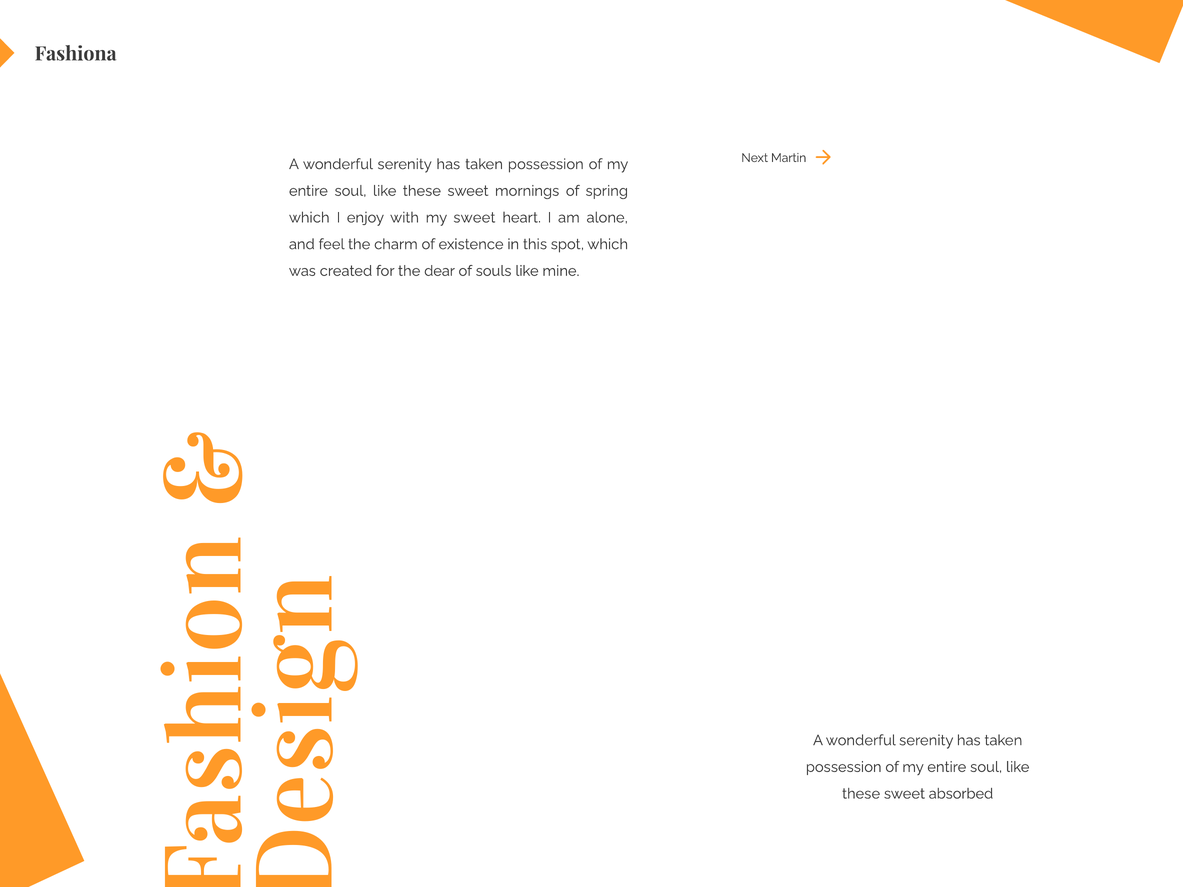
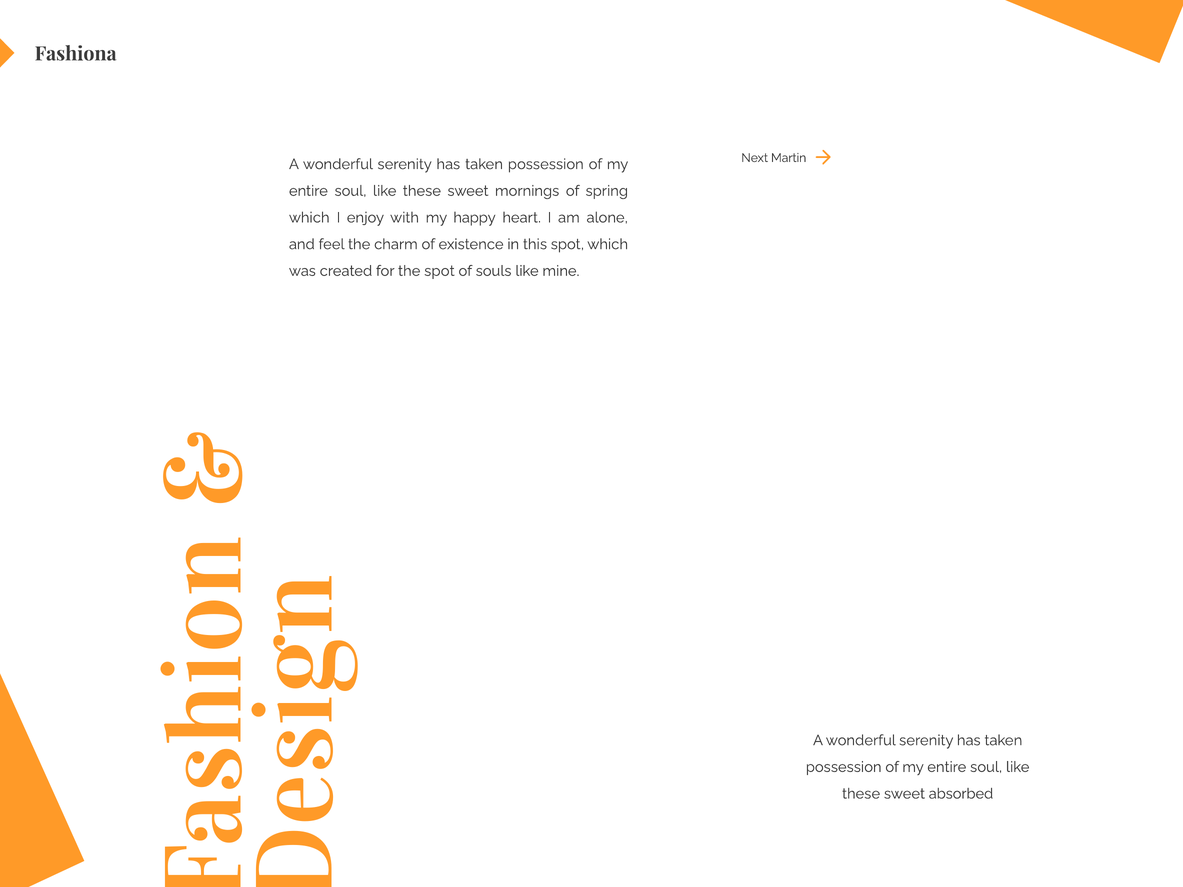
my sweet: sweet -> happy (475, 218)
the dear: dear -> spot (439, 271)
